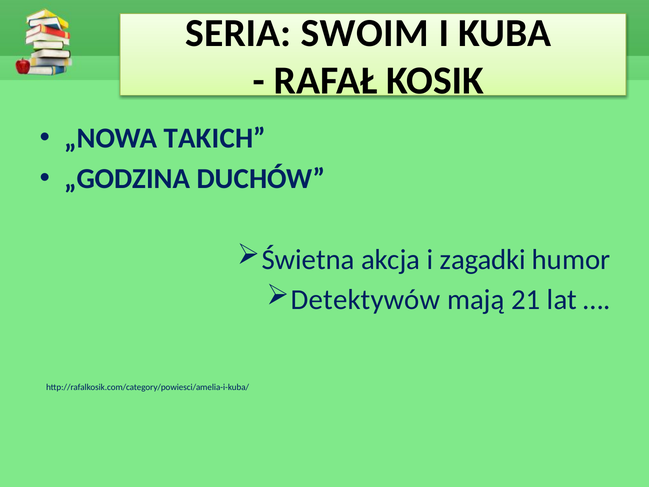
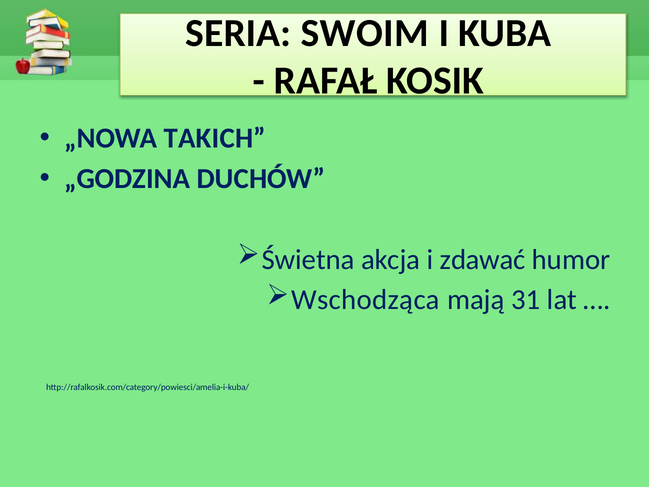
zagadki: zagadki -> zdawać (483, 259)
Detektywów: Detektywów -> Wschodząca (366, 300)
21: 21 -> 31 (526, 300)
